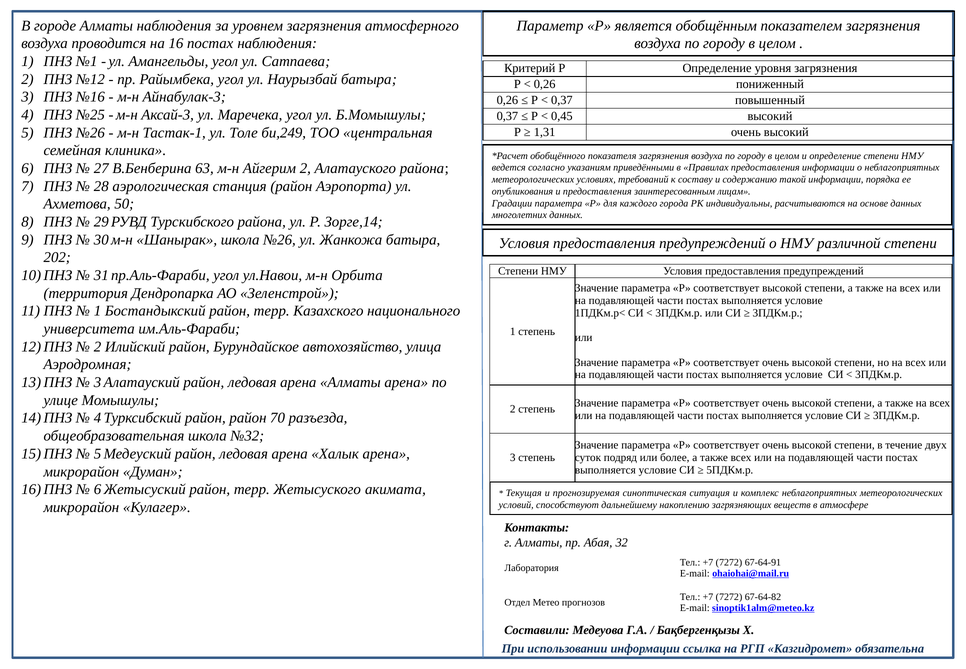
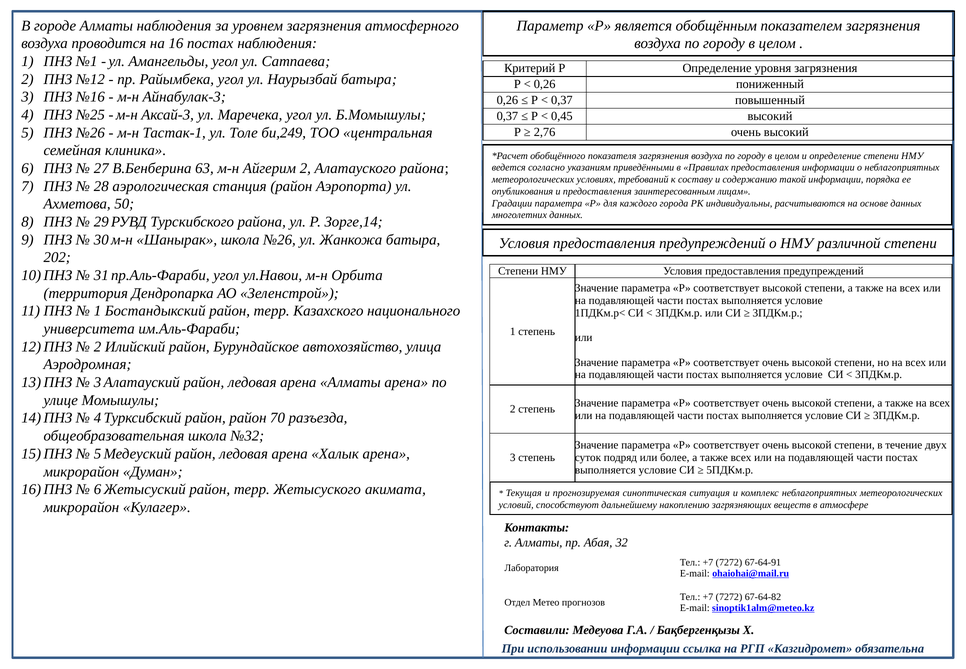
1,31: 1,31 -> 2,76 (545, 132)
